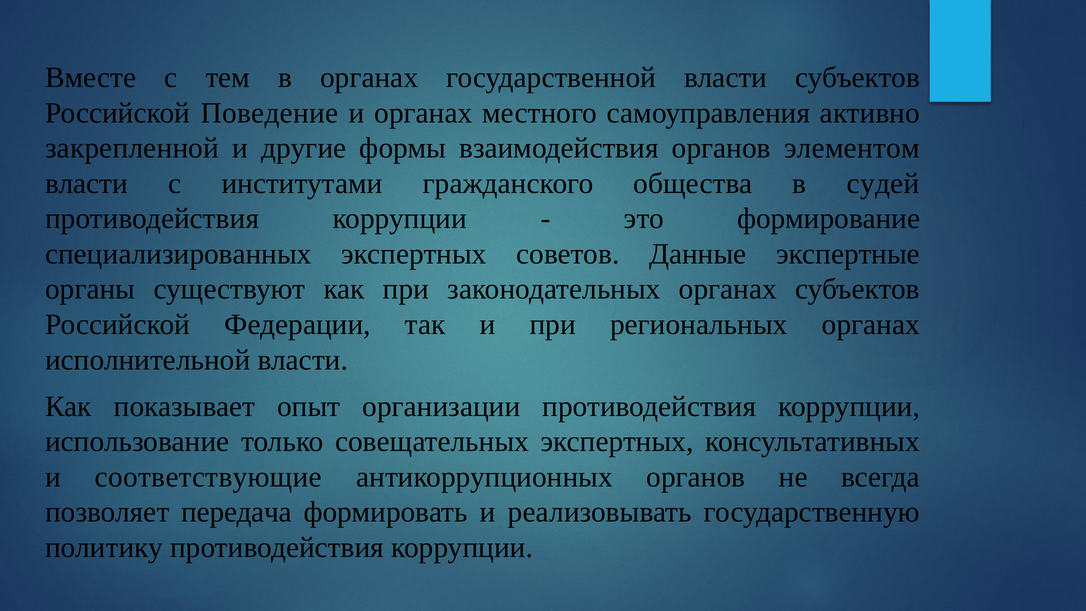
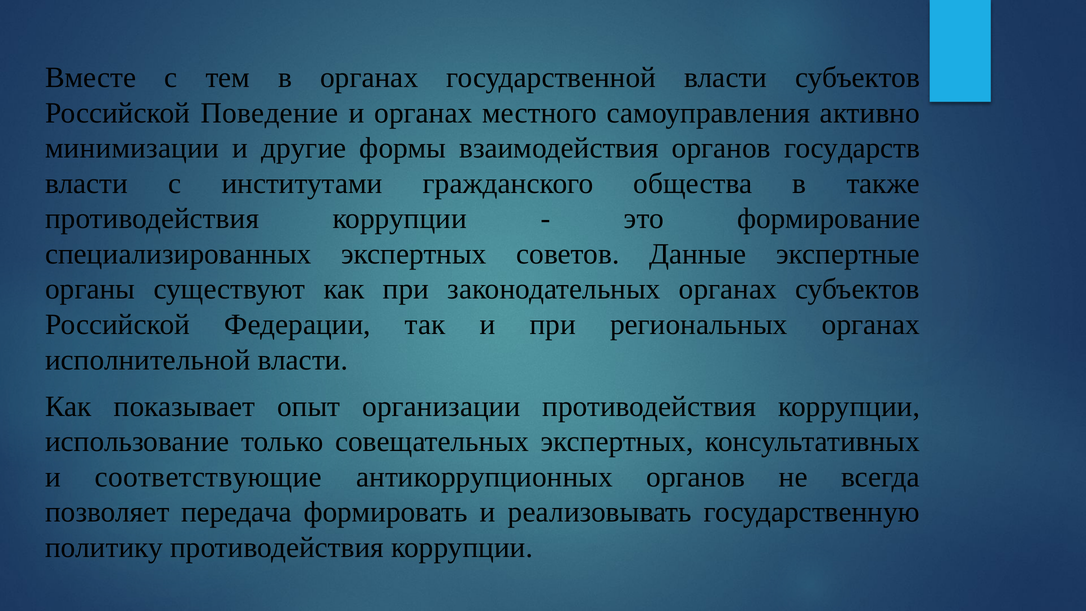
закрепленной: закрепленной -> минимизации (132, 148)
элементом: элементом -> государств (852, 148)
судей: судей -> также (883, 183)
